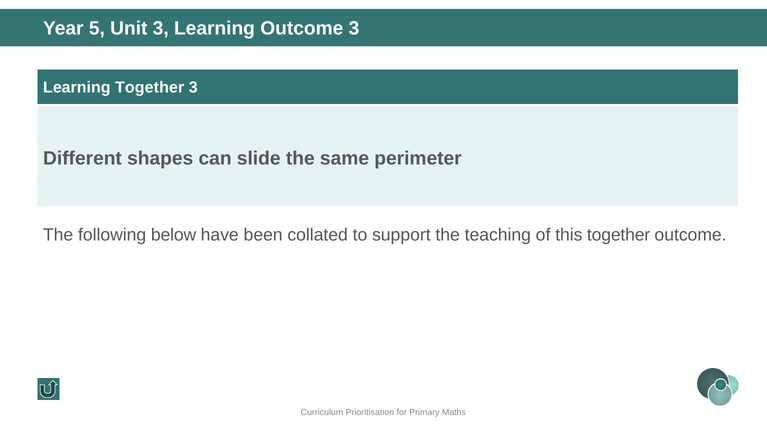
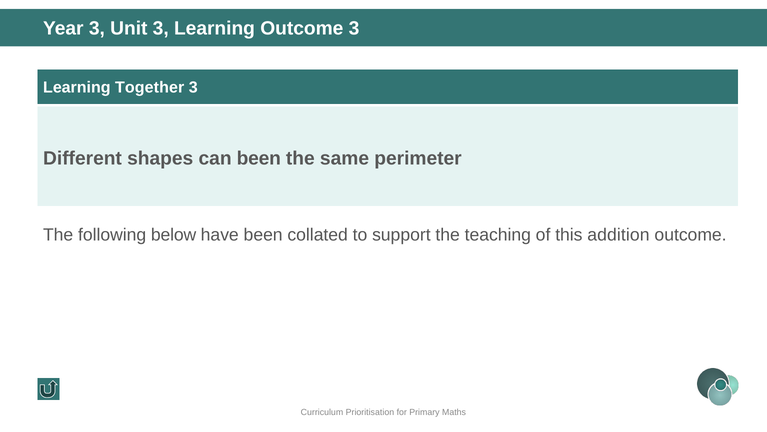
Year 5: 5 -> 3 (97, 29)
can slide: slide -> been (259, 158)
this together: together -> addition (618, 235)
